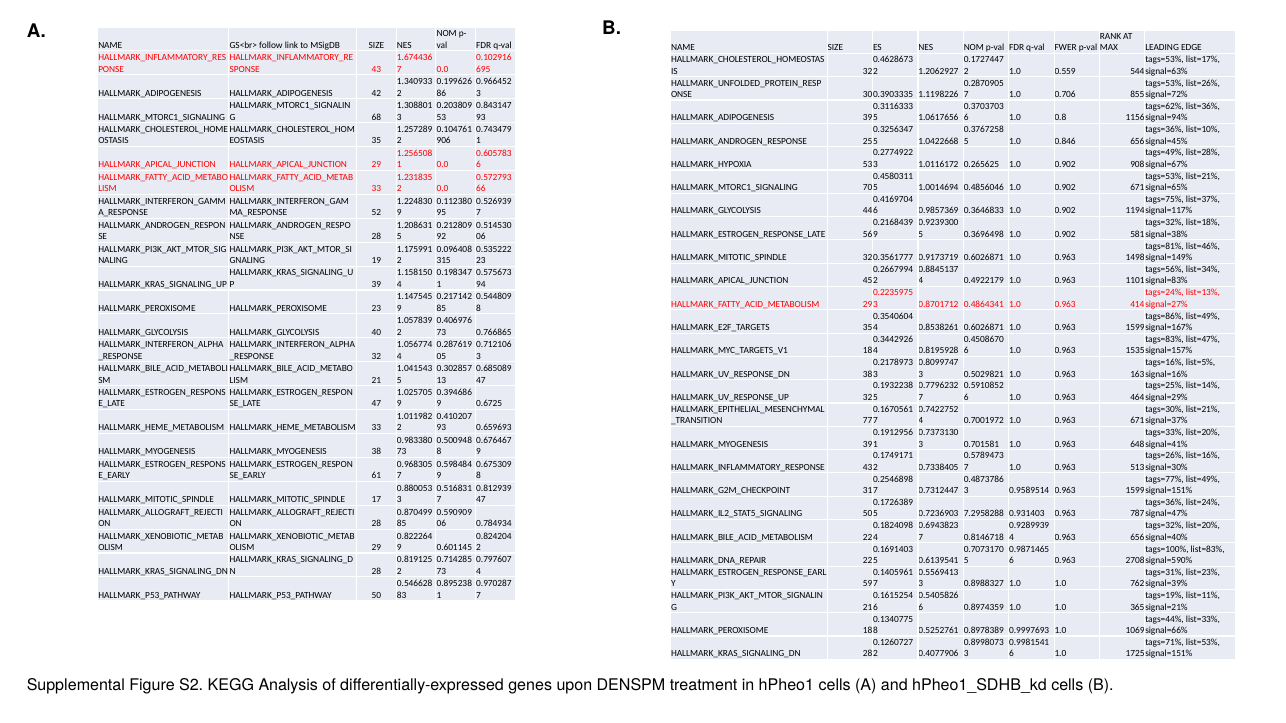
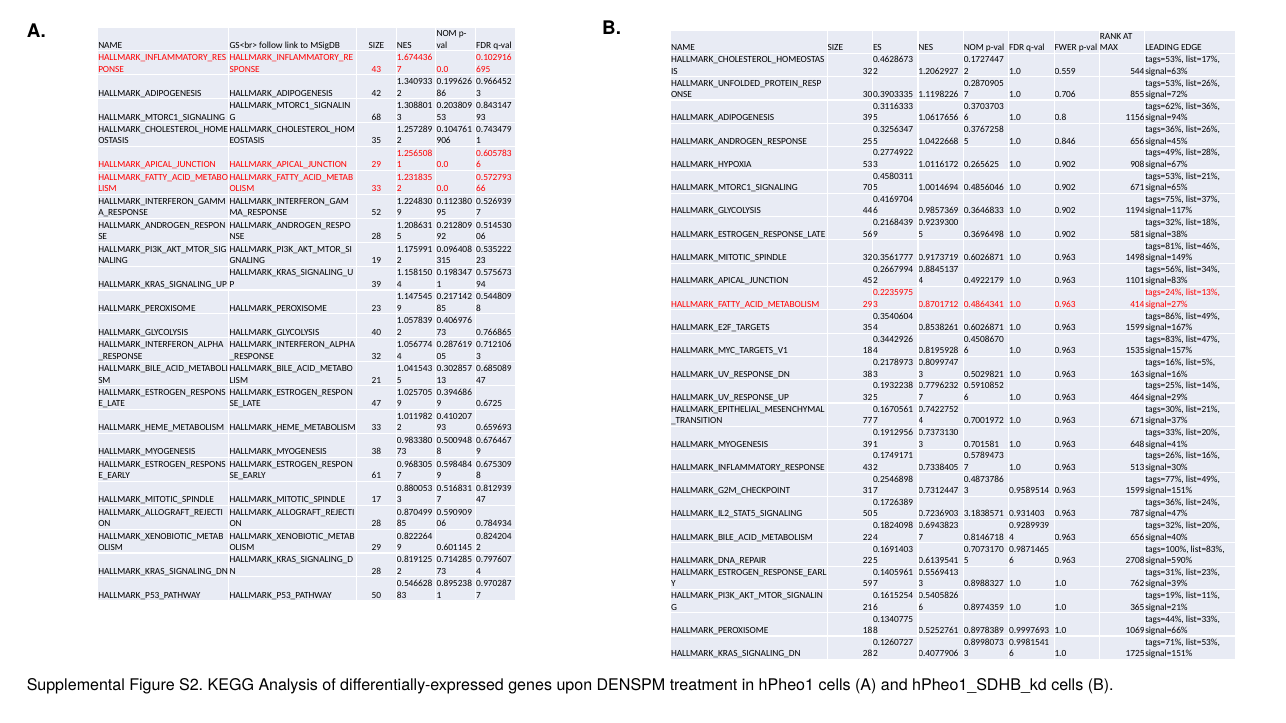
tags=36% list=10%: list=10% -> list=26% (1203, 130)
7.2958288: 7.2958288 -> 3.1838571 (984, 514)
